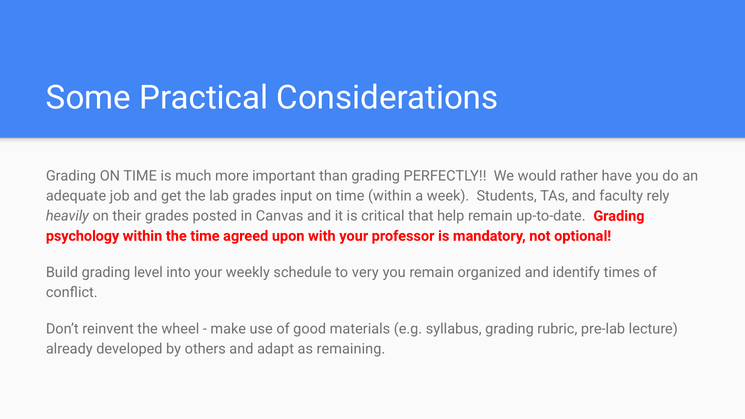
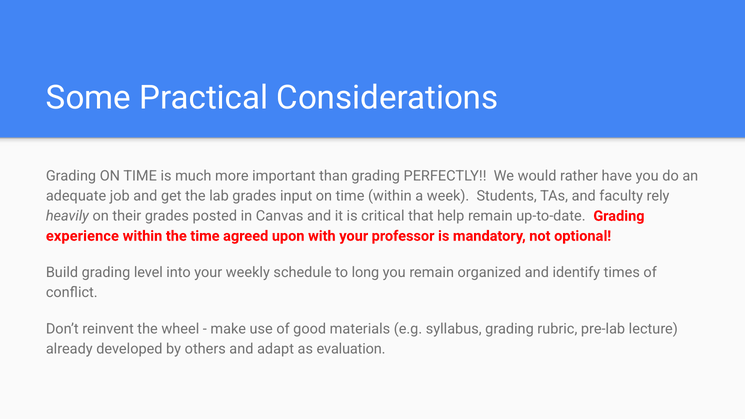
psychology: psychology -> experience (82, 236)
very: very -> long (365, 273)
remaining: remaining -> evaluation (351, 349)
